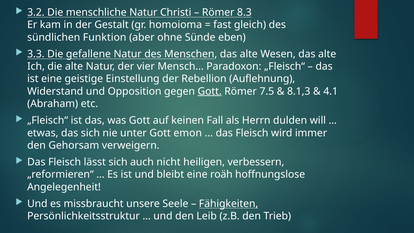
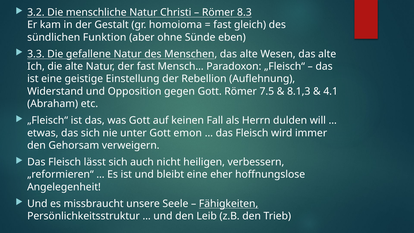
der vier: vier -> fast (146, 66)
Gott underline: present -> none (210, 91)
roäh: roäh -> eher (221, 174)
